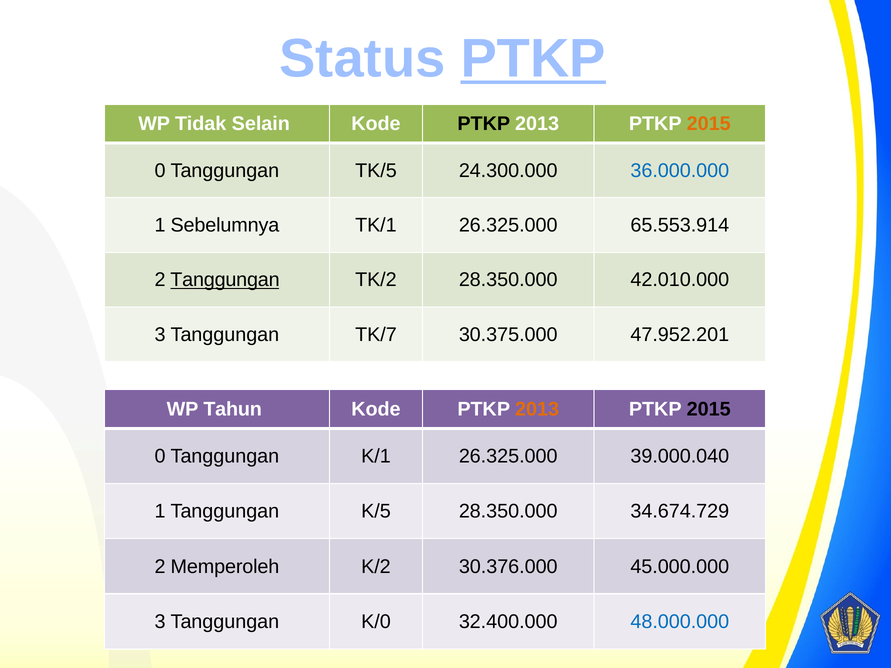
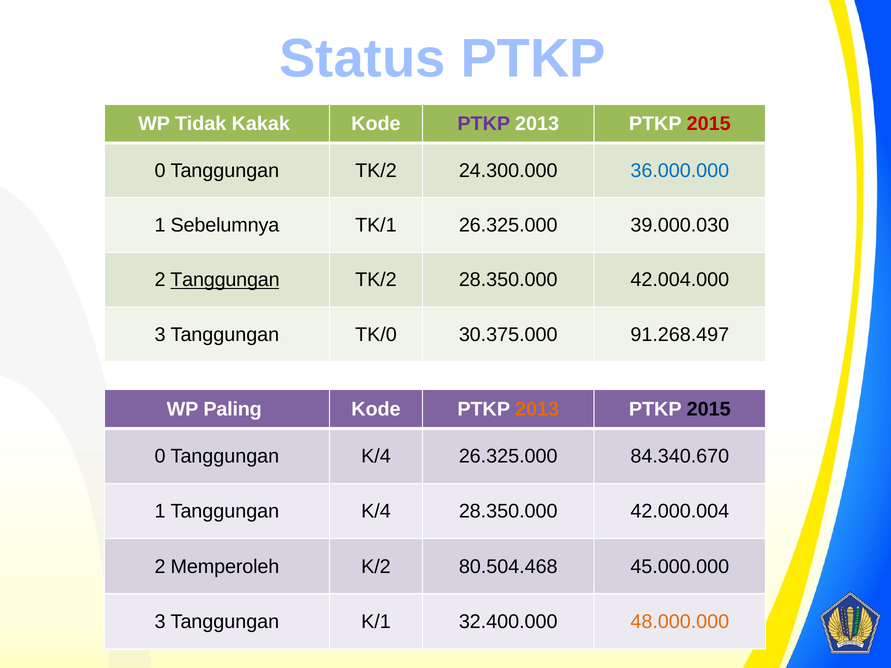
PTKP underline: present -> none (533, 59)
Selain: Selain -> Kakak (261, 124)
PTKP colour: black -> purple (484, 124)
2015 colour: orange -> red (709, 124)
0 Tanggungan TK/5: TK/5 -> TK/2 (376, 171)
65.553.914: 65.553.914 -> 39.000.030 (680, 225)
42.010.000: 42.010.000 -> 42.004.000 (680, 280)
TK/7: TK/7 -> TK/0 (376, 335)
47.952.201: 47.952.201 -> 91.268.497 (680, 335)
Tahun: Tahun -> Paling (233, 410)
0 Tanggungan K/1: K/1 -> K/4 (376, 456)
39.000.040: 39.000.040 -> 84.340.670 (680, 456)
1 Tanggungan K/5: K/5 -> K/4 (376, 512)
34.674.729: 34.674.729 -> 42.000.004 (680, 512)
30.376.000: 30.376.000 -> 80.504.468 (508, 567)
K/0: K/0 -> K/1 (376, 622)
48.000.000 colour: blue -> orange (680, 622)
